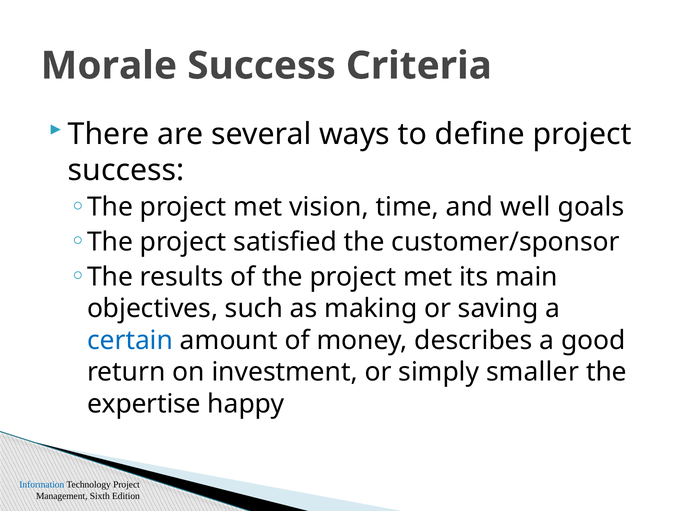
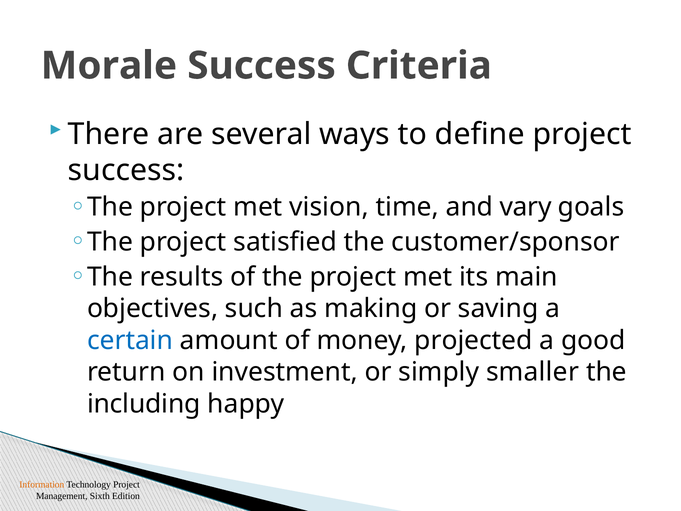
well: well -> vary (526, 207)
describes: describes -> projected (473, 340)
expertise: expertise -> including (144, 404)
Information colour: blue -> orange (42, 485)
